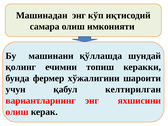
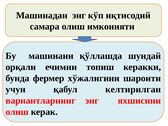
қолинг: қолинг -> орқали (21, 67)
